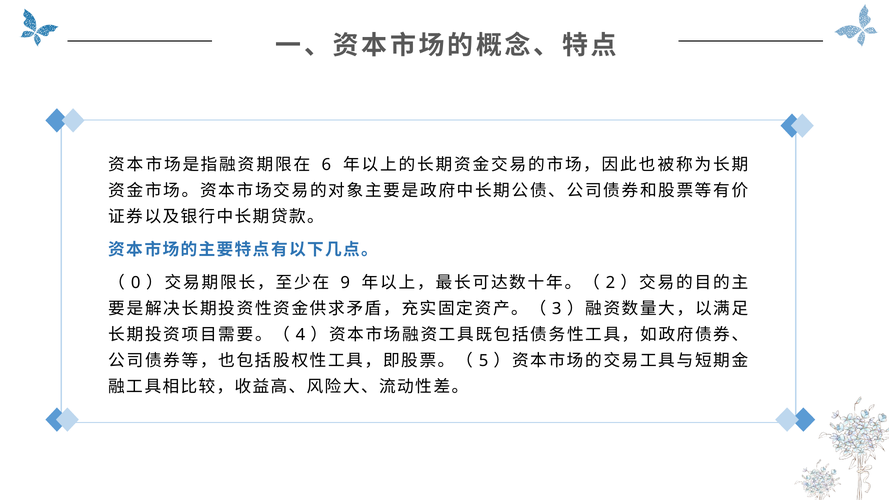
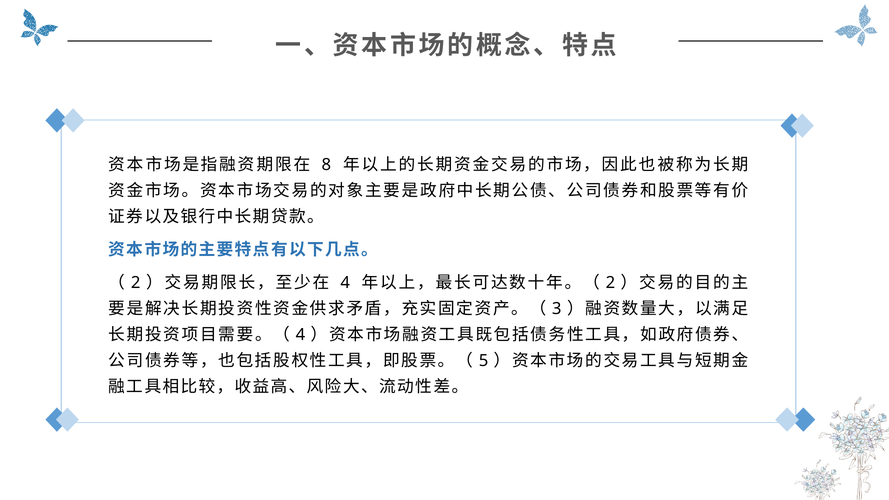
6: 6 -> 8 (326, 165)
0: 0 -> 2 (136, 283)
9: 9 -> 4 (345, 283)
